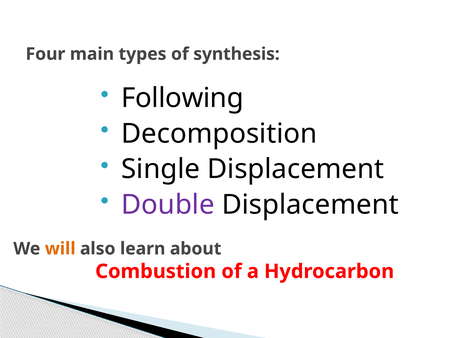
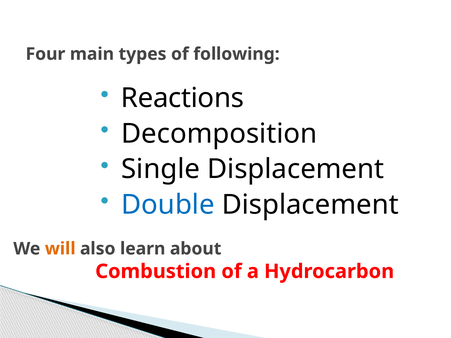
synthesis: synthesis -> following (236, 54)
Following: Following -> Reactions (182, 98)
Double colour: purple -> blue (168, 205)
